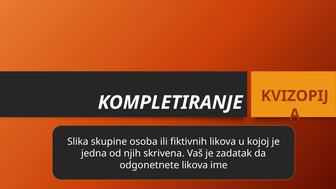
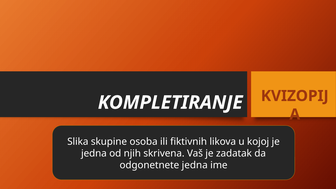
odgonetnete likova: likova -> jedna (195, 165)
